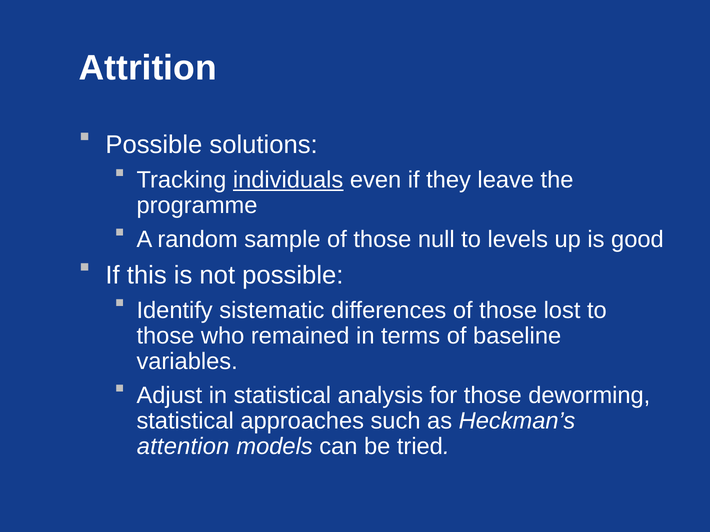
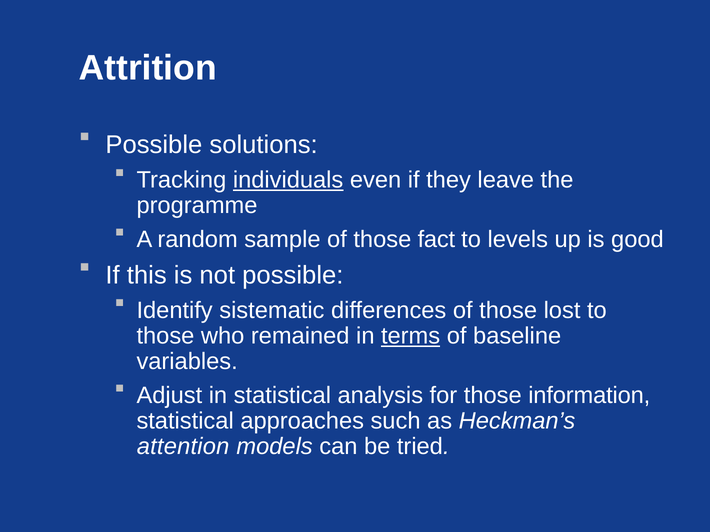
null: null -> fact (436, 240)
terms underline: none -> present (411, 336)
deworming: deworming -> information (589, 396)
